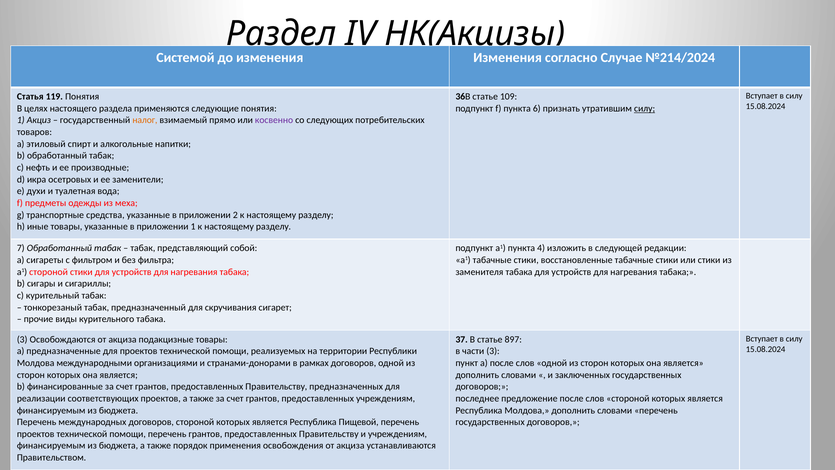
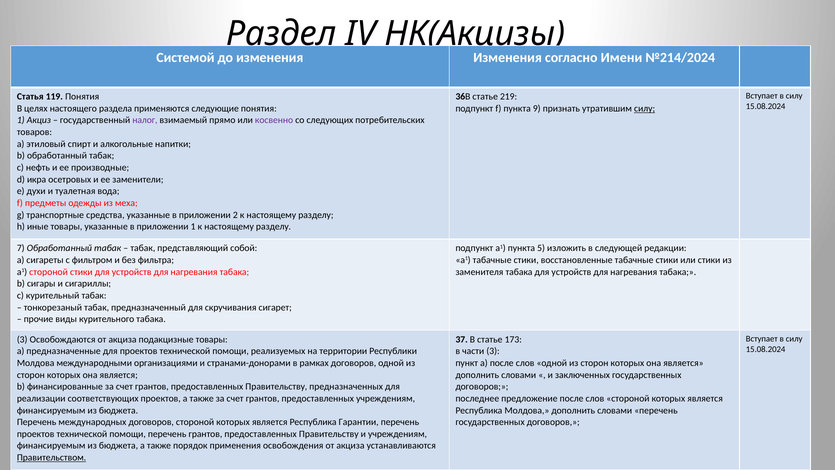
Случае: Случае -> Имени (621, 58)
109: 109 -> 219 (509, 97)
6: 6 -> 9 (537, 108)
налог colour: orange -> purple (145, 120)
4: 4 -> 5 (541, 248)
897: 897 -> 173 (513, 339)
Пищевой: Пищевой -> Гарантии (359, 422)
Правительством underline: none -> present (52, 457)
